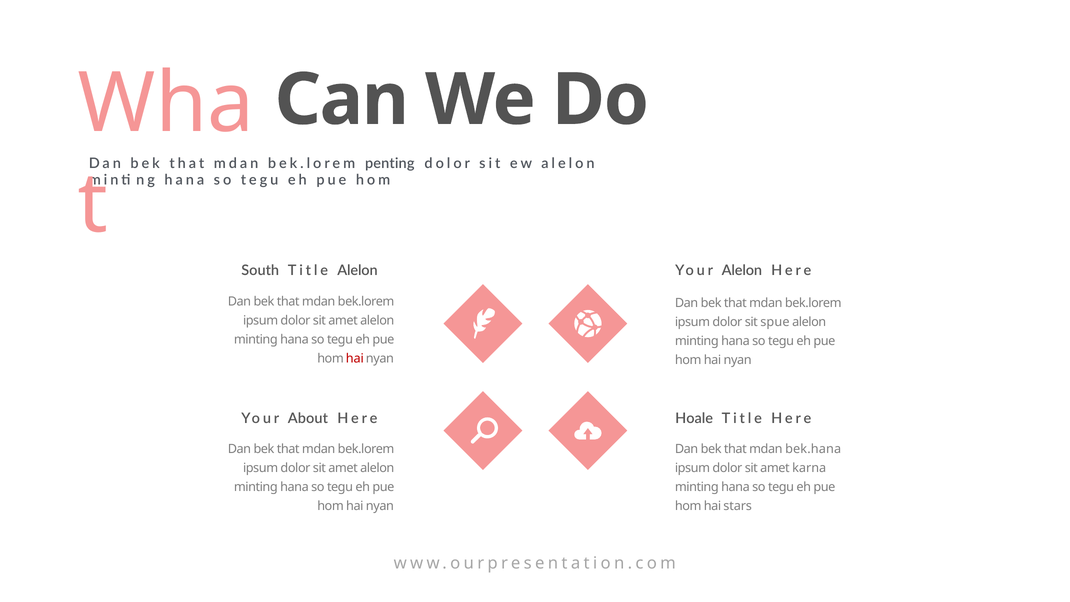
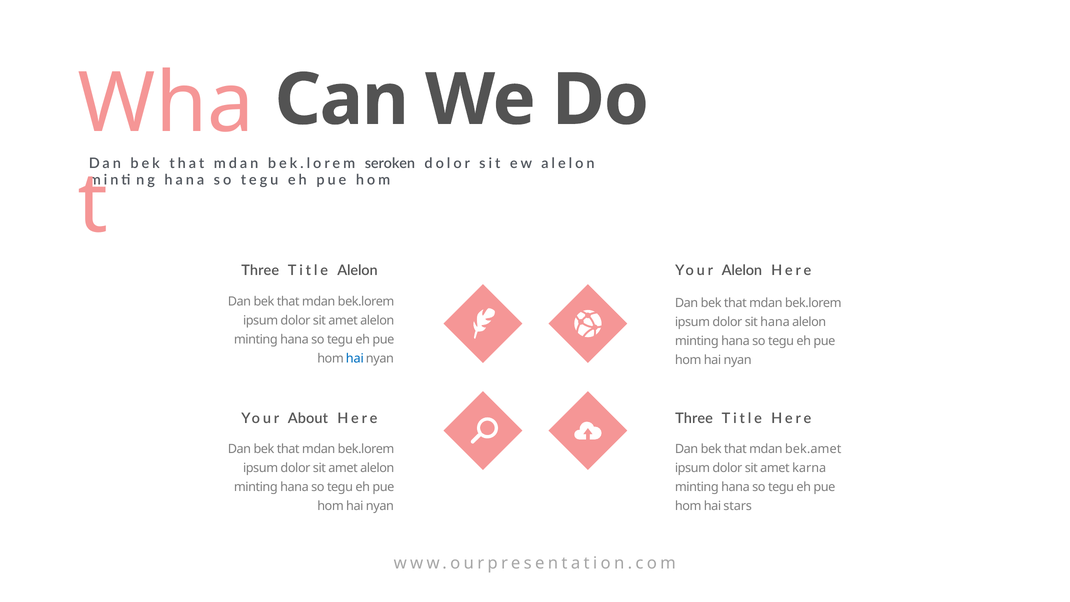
penting: penting -> seroken (390, 163)
South: South -> Three (260, 270)
sit spue: spue -> hana (775, 322)
hai colour: red -> blue (355, 358)
Hoale: Hoale -> Three (694, 418)
bek.hana: bek.hana -> bek.amet (813, 449)
